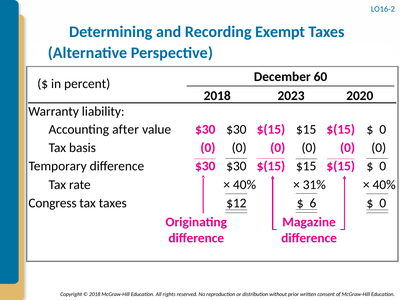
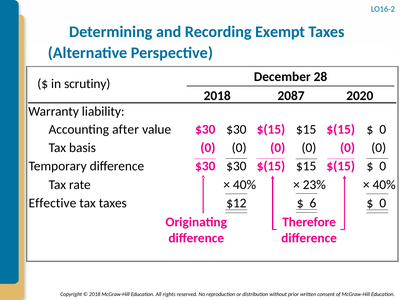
60: 60 -> 28 (320, 77)
percent: percent -> scrutiny (87, 84)
2023: 2023 -> 2087 (291, 96)
31%: 31% -> 23% (314, 185)
Congress: Congress -> Effective (52, 203)
Magazine: Magazine -> Therefore (309, 222)
